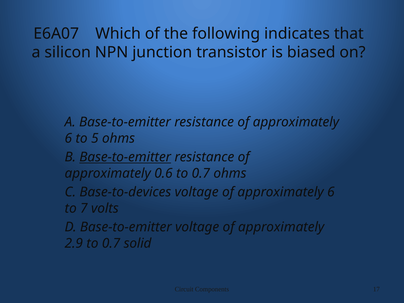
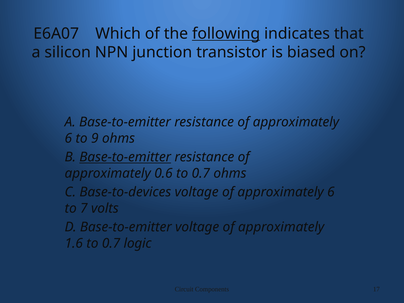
following underline: none -> present (226, 34)
5: 5 -> 9 (95, 138)
2.9: 2.9 -> 1.6 (74, 243)
solid: solid -> logic (138, 243)
